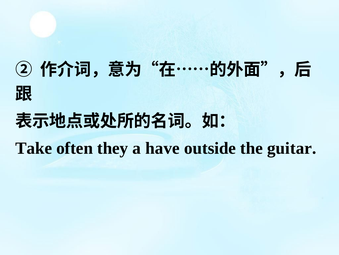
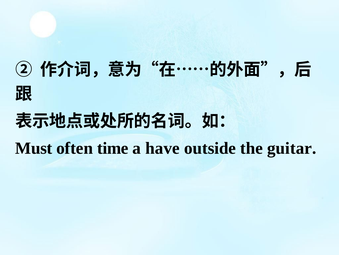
Take: Take -> Must (34, 148)
they: they -> time (113, 148)
